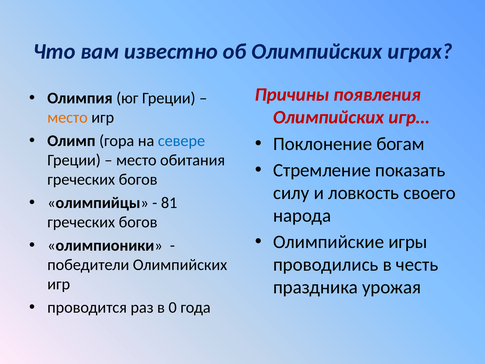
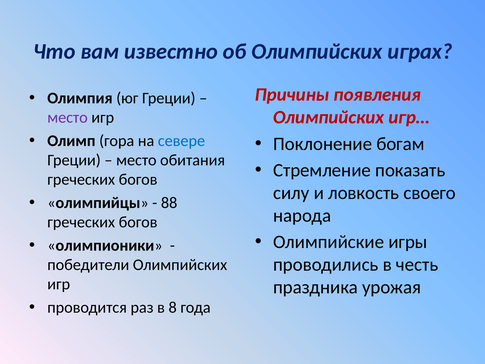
место colour: orange -> purple (68, 118)
81: 81 -> 88 (169, 203)
0: 0 -> 8 (173, 307)
